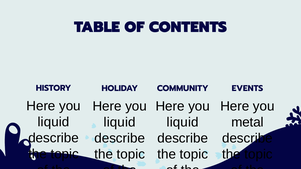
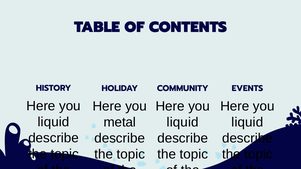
liquid: liquid -> metal (120, 122)
metal: metal -> liquid (247, 122)
